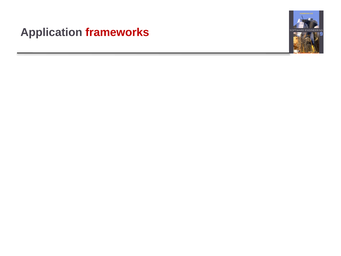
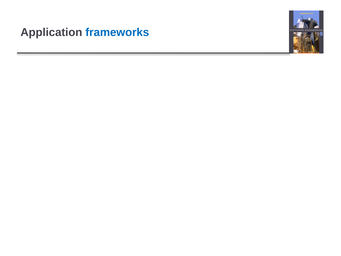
frameworks colour: red -> blue (117, 32)
